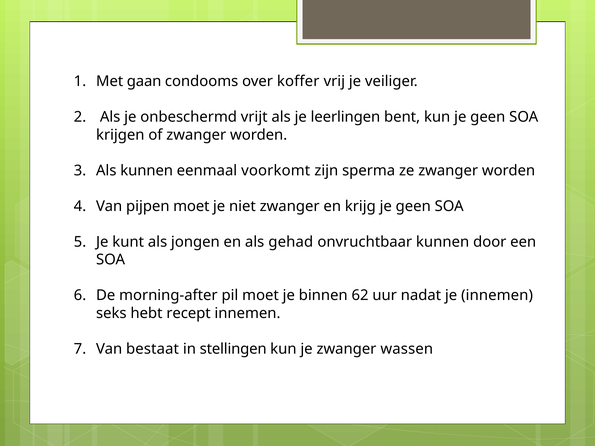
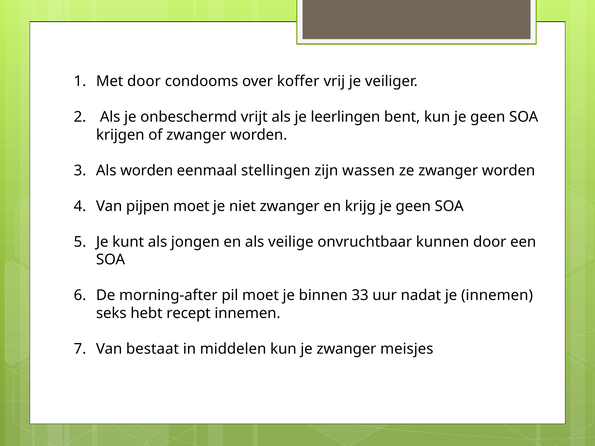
Met gaan: gaan -> door (144, 81)
Als kunnen: kunnen -> worden (147, 171)
voorkomt: voorkomt -> stellingen (276, 171)
sperma: sperma -> wassen (369, 171)
gehad: gehad -> veilige (291, 242)
62: 62 -> 33 (360, 296)
stellingen: stellingen -> middelen (233, 349)
wassen: wassen -> meisjes (407, 349)
